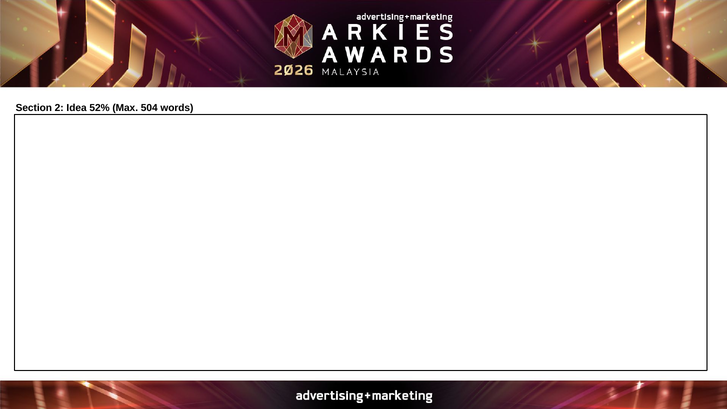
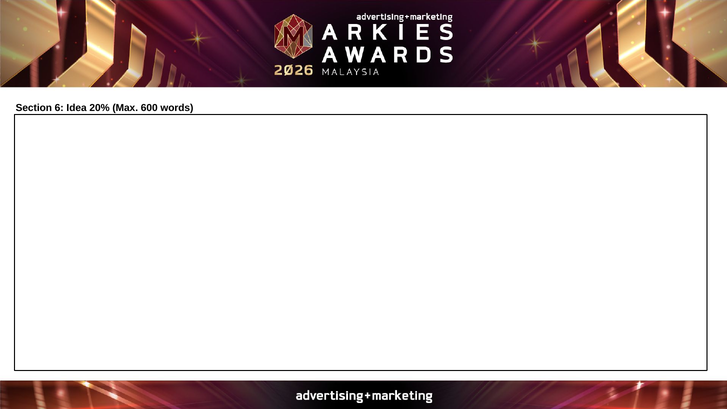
2: 2 -> 6 (59, 108)
52%: 52% -> 20% (99, 108)
504: 504 -> 600 (149, 108)
